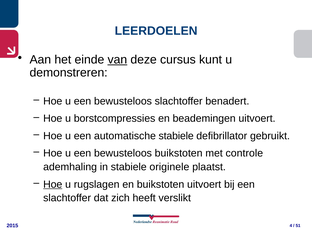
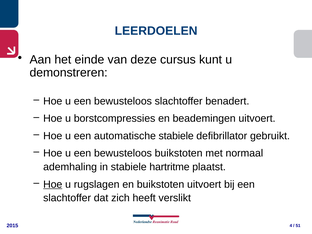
van underline: present -> none (117, 60)
controle: controle -> normaal (244, 153)
originele: originele -> hartritme (169, 167)
